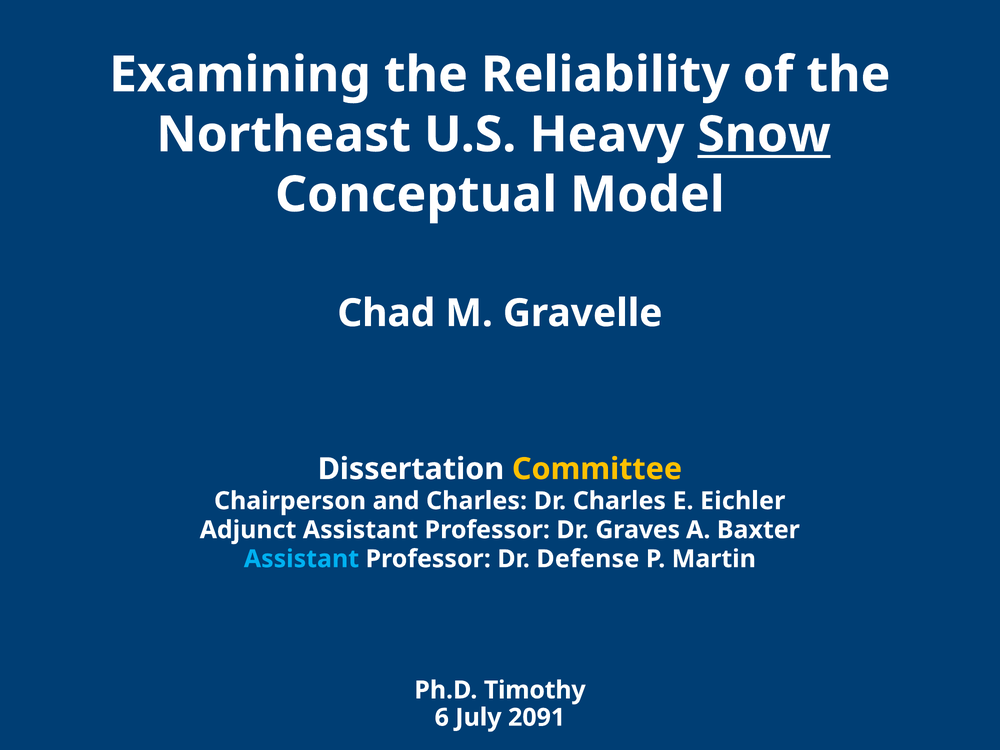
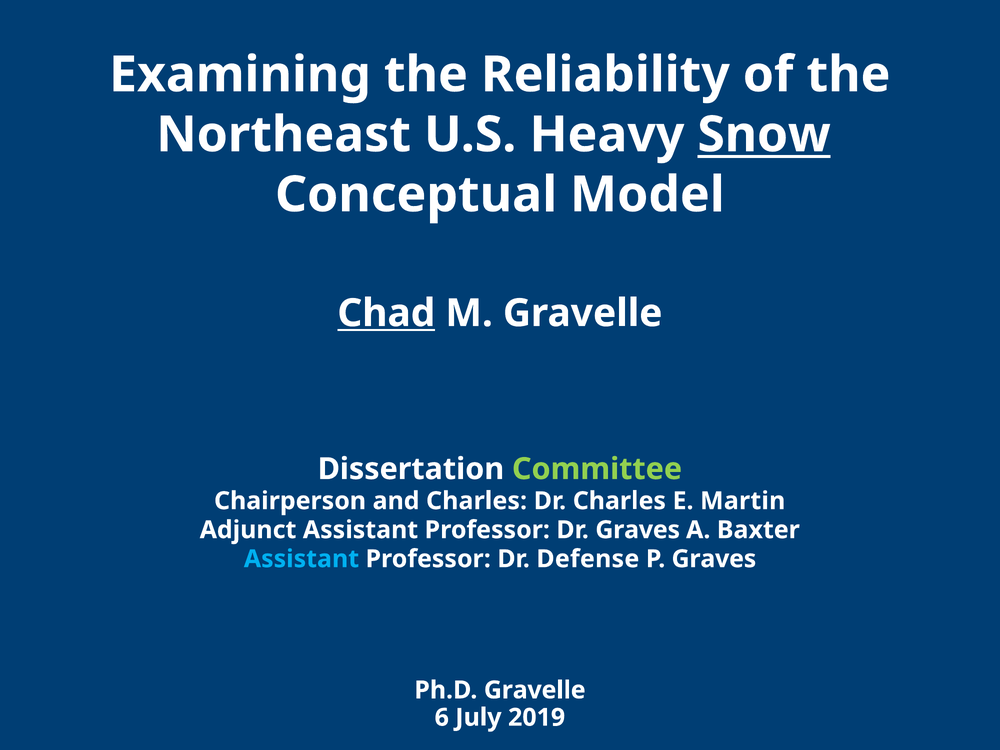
Chad underline: none -> present (386, 313)
Committee colour: yellow -> light green (597, 469)
Eichler: Eichler -> Martin (743, 501)
P Martin: Martin -> Graves (714, 559)
Ph.D Timothy: Timothy -> Gravelle (535, 690)
2091: 2091 -> 2019 (537, 717)
